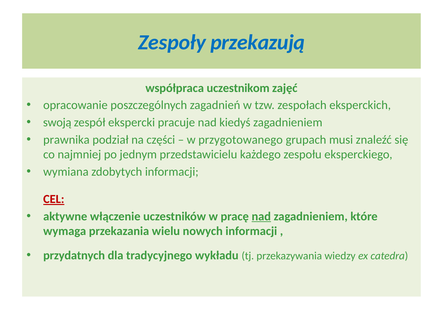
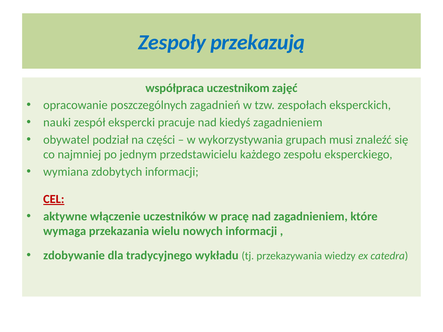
swoją: swoją -> nauki (57, 123)
prawnika: prawnika -> obywatel (66, 140)
przygotowanego: przygotowanego -> wykorzystywania (241, 140)
nad underline: present -> none (261, 217)
przydatnych: przydatnych -> zdobywanie (74, 256)
